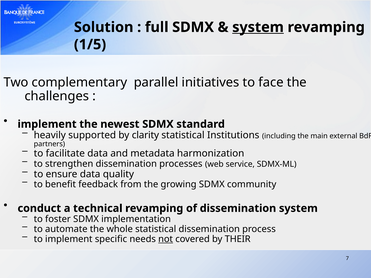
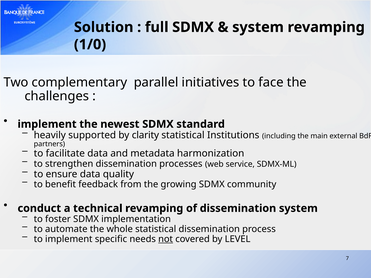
system underline: present -> none (258, 27)
1/5: 1/5 -> 1/0 (90, 45)
THEIR: THEIR -> LEVEL (238, 239)
